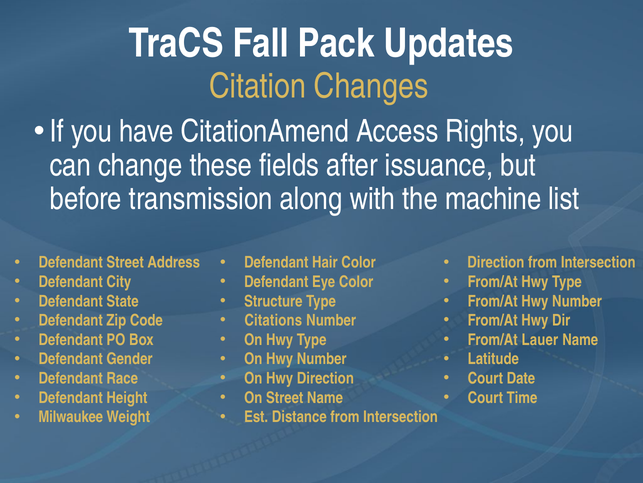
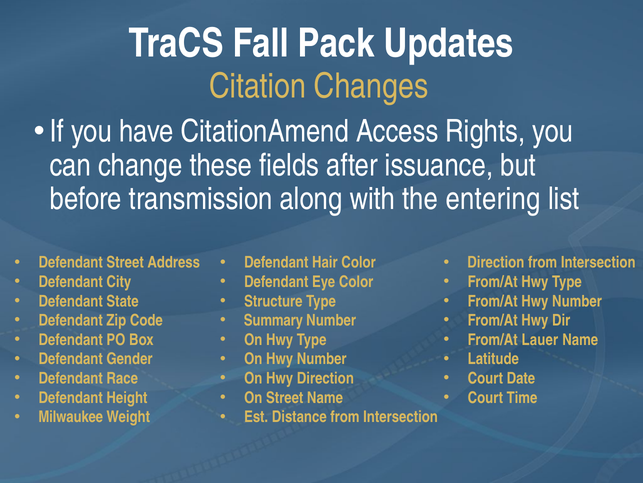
machine: machine -> entering (493, 199)
Citations: Citations -> Summary (273, 320)
